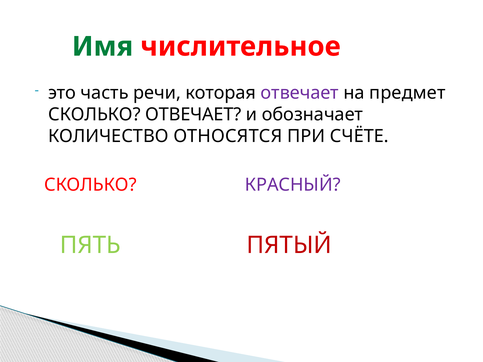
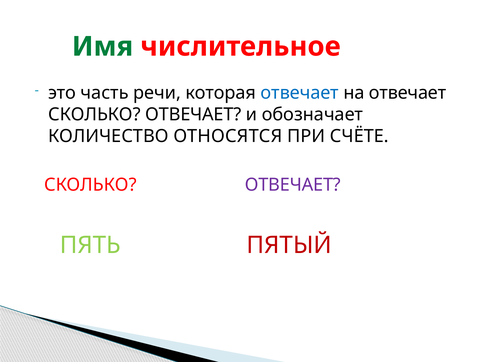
отвечает colour: purple -> blue (300, 93)
на предмет: предмет -> отвечает (408, 93)
КРАСНЫЙ: КРАСНЫЙ -> ОТВЕЧАЕТ (293, 185)
